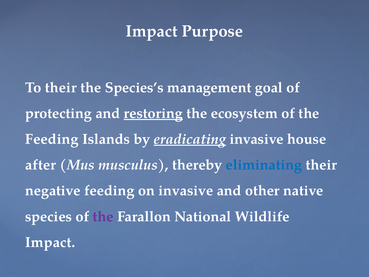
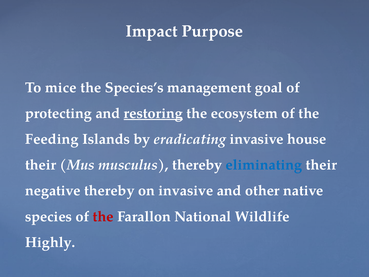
To their: their -> mice (61, 87)
eradicating underline: present -> none (190, 139)
after: after -> their (41, 165)
negative feeding: feeding -> thereby (109, 191)
the colour: purple -> red (103, 216)
Impact: Impact -> Highly (50, 242)
